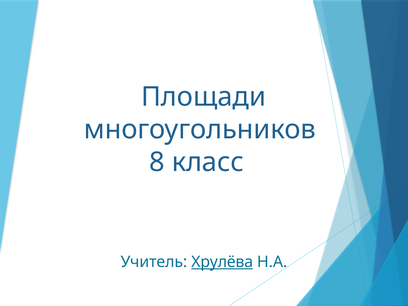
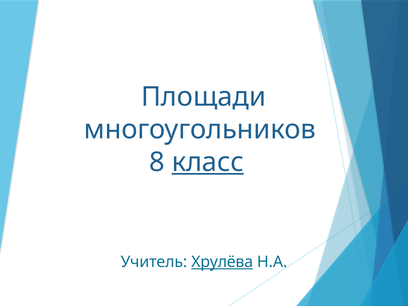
класс underline: none -> present (208, 162)
